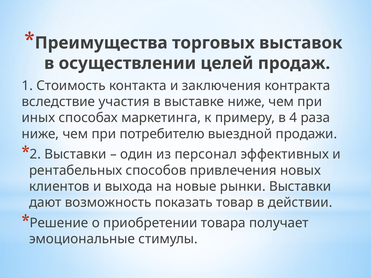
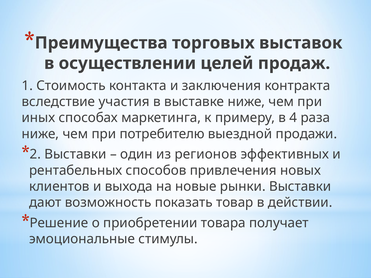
персонал: персонал -> регионов (206, 154)
